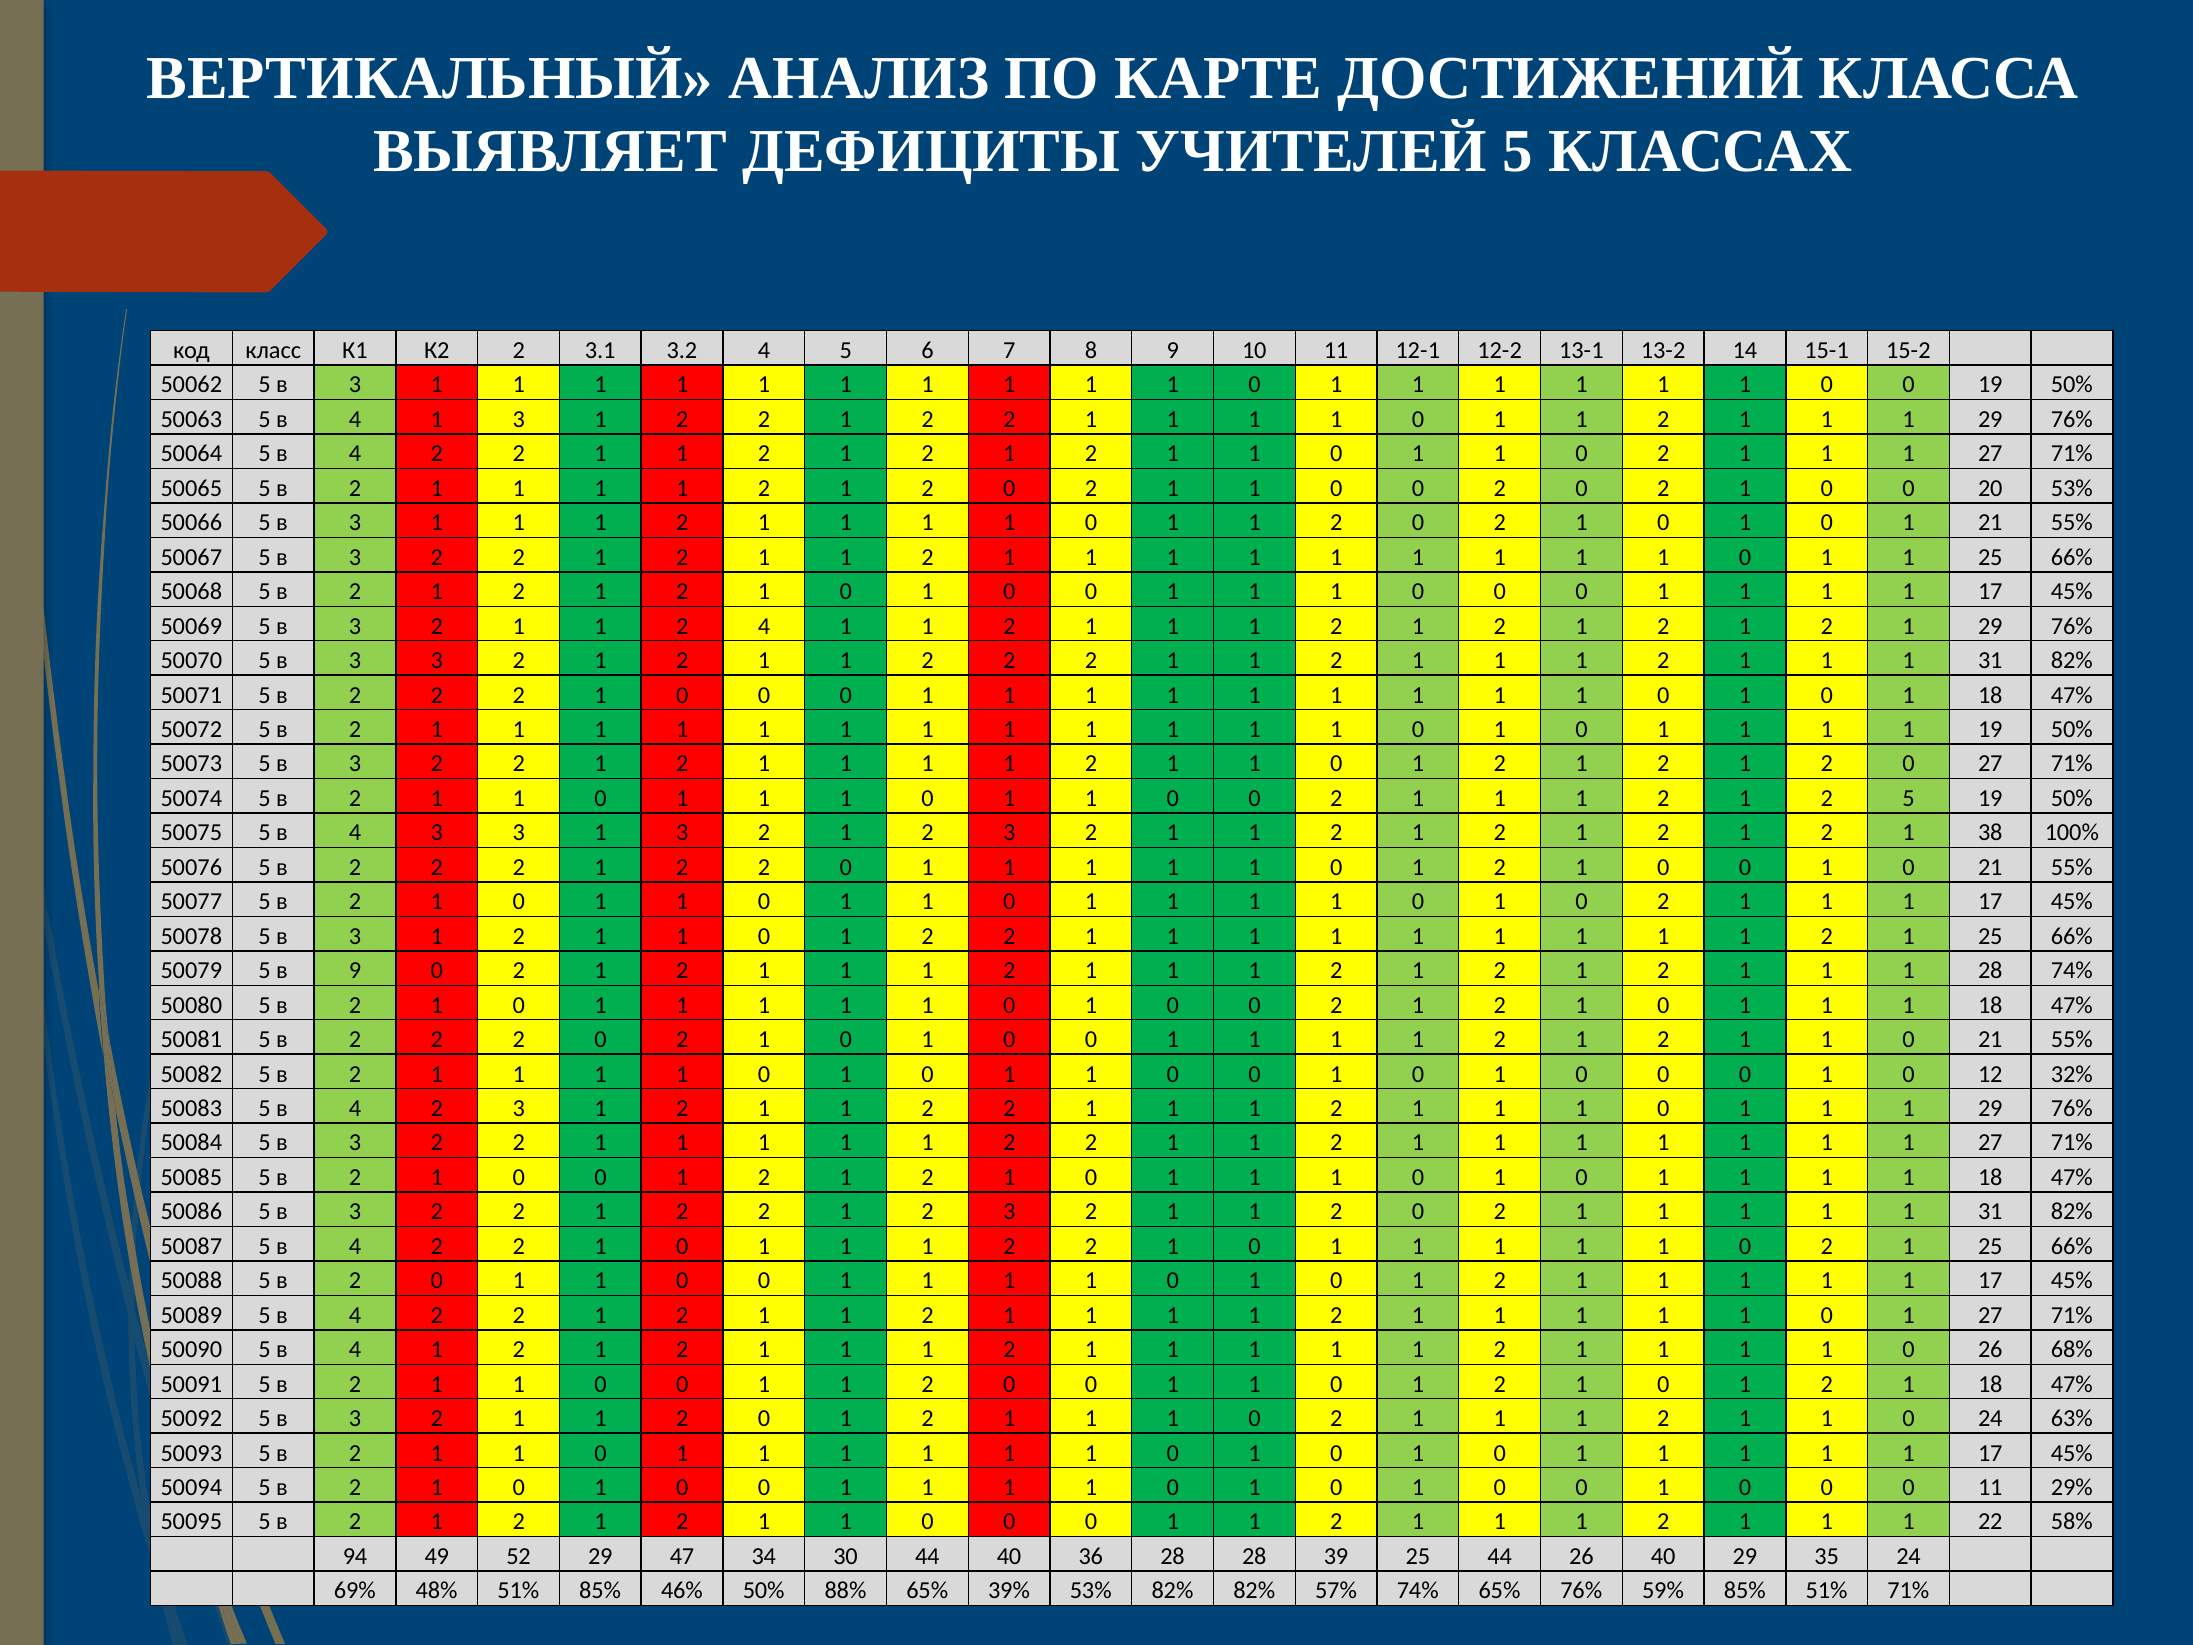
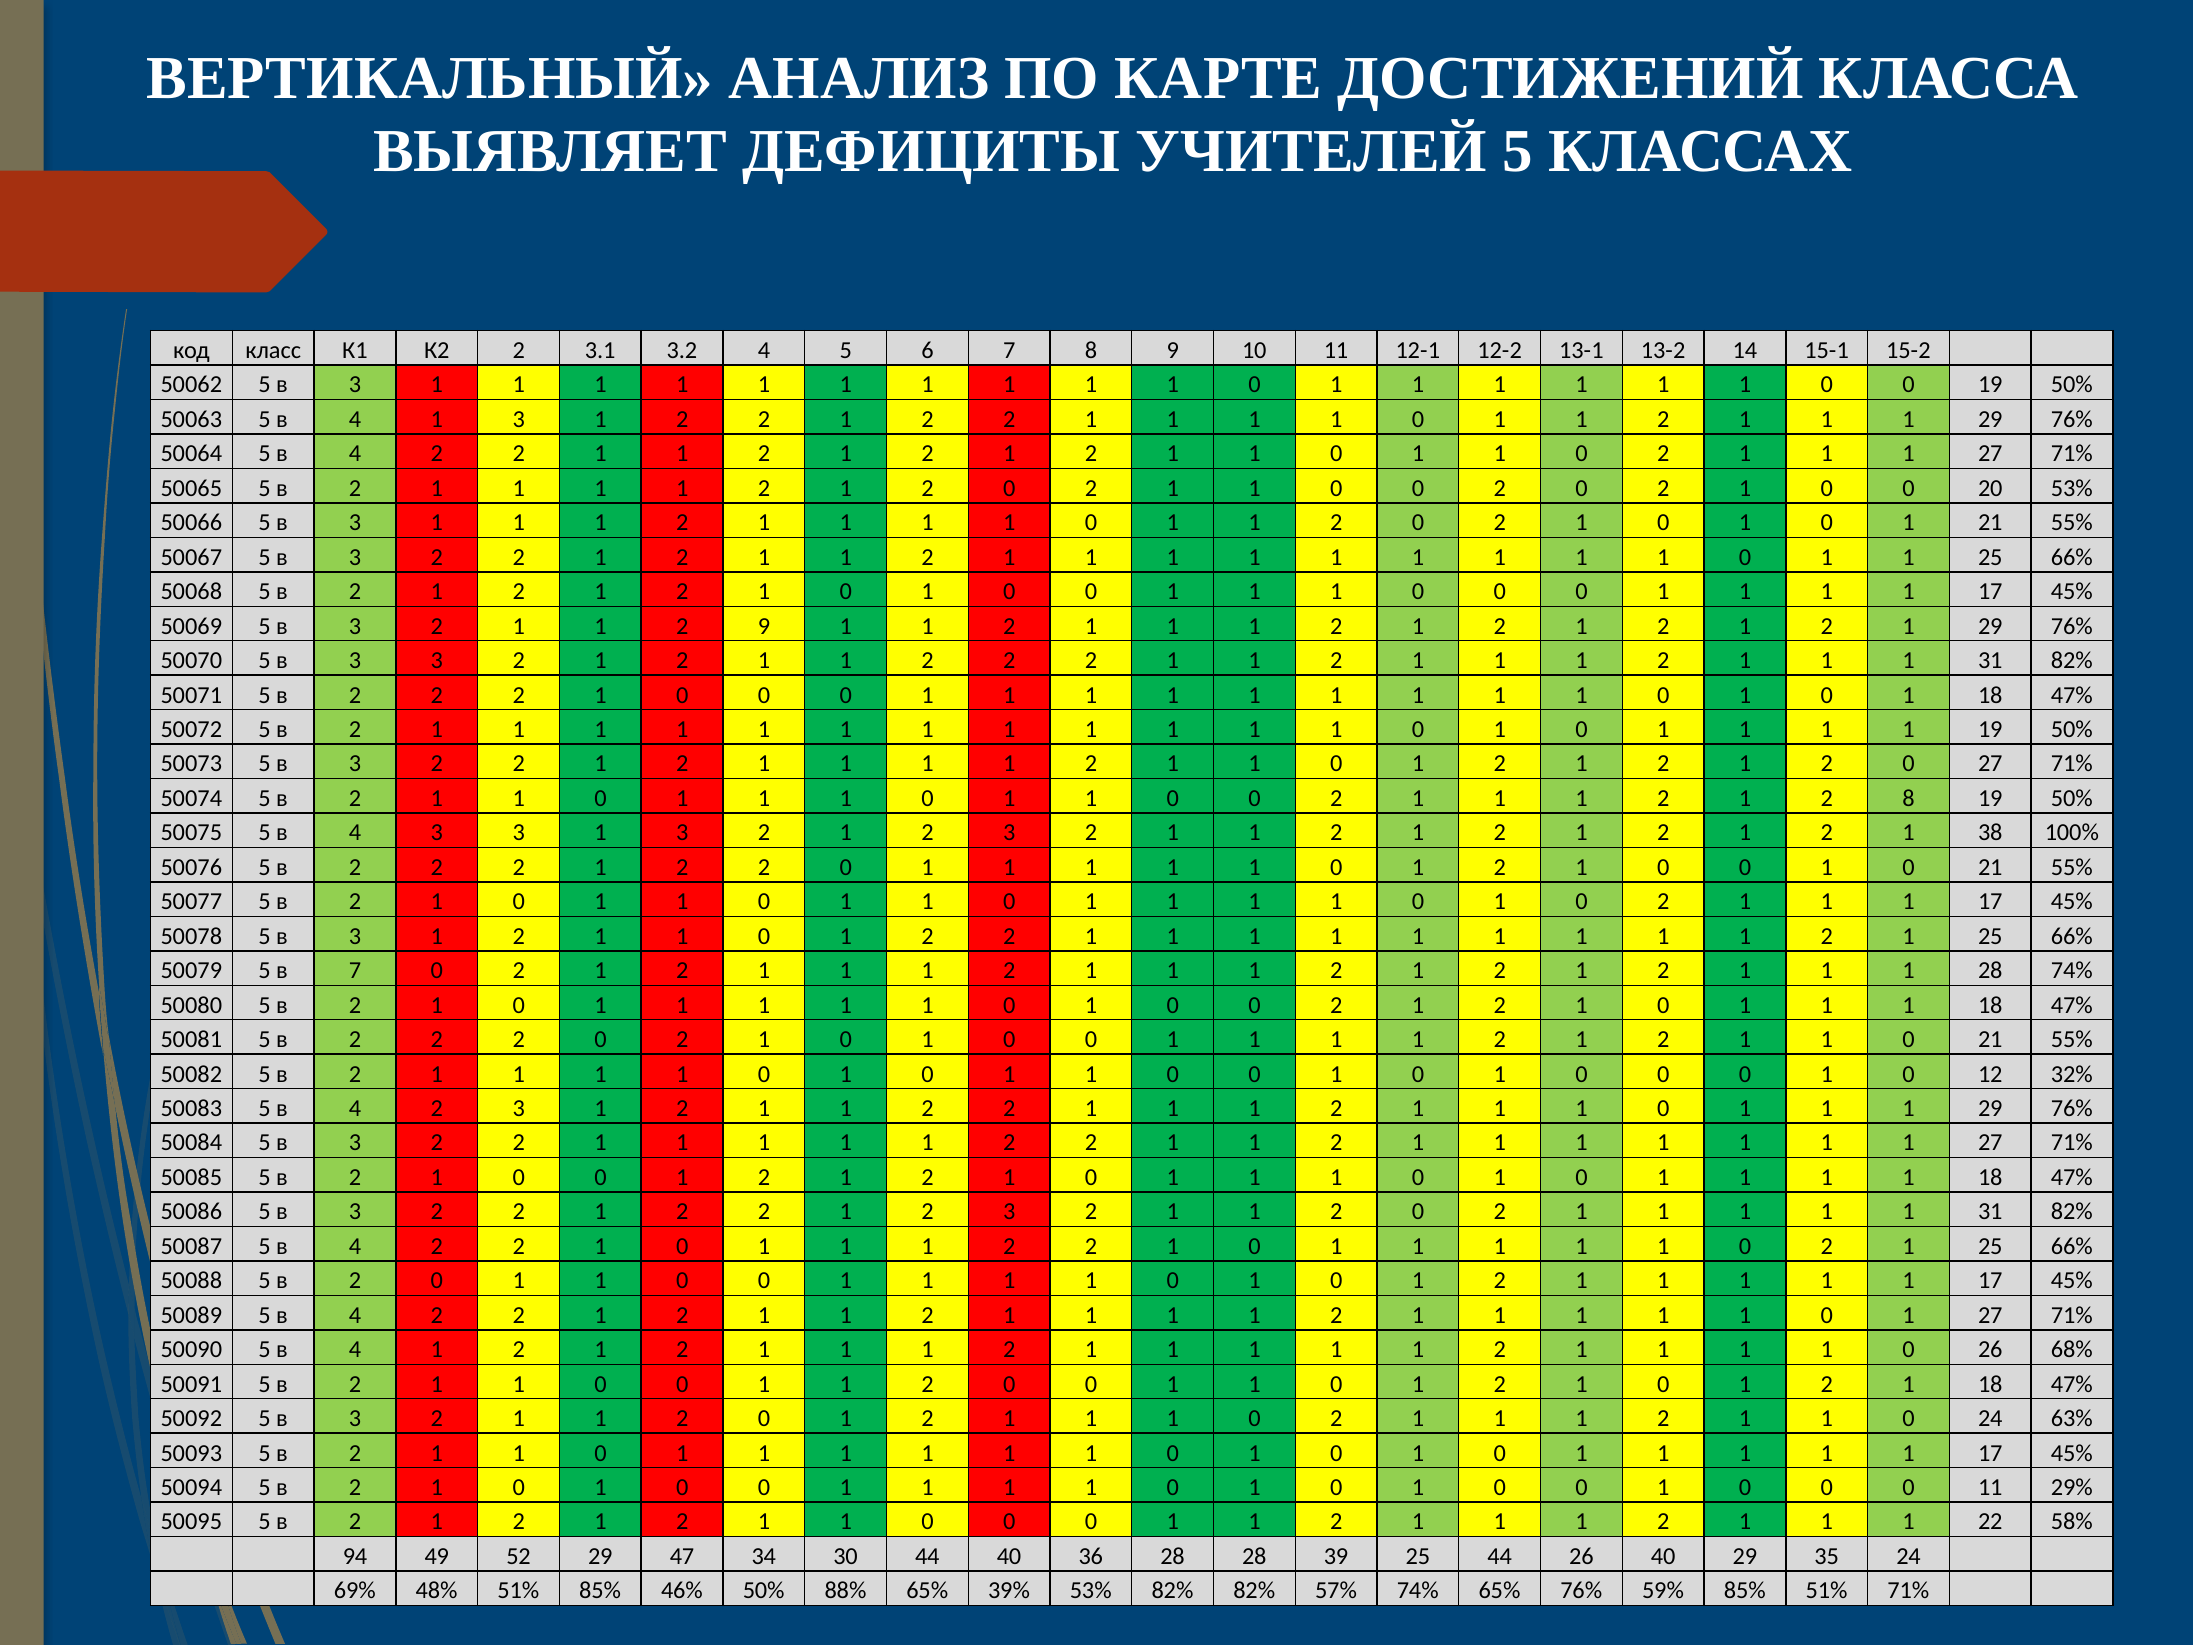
2 4: 4 -> 9 (764, 626)
2 5: 5 -> 8 (1909, 798)
в 9: 9 -> 7 (355, 971)
